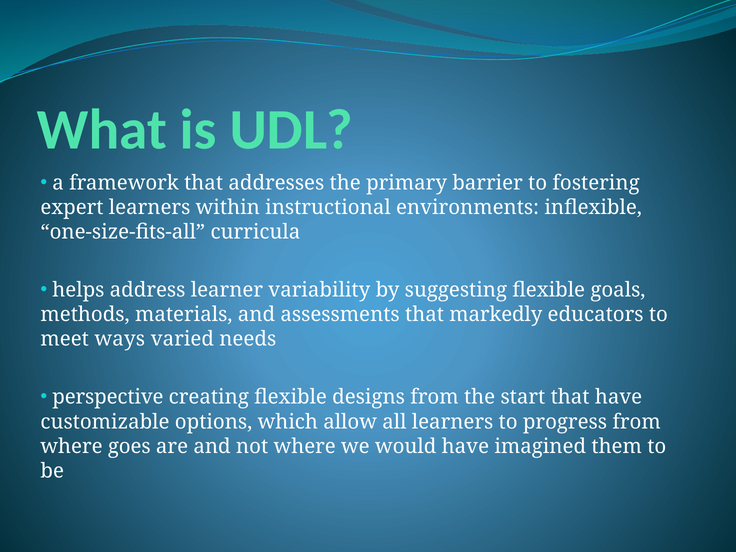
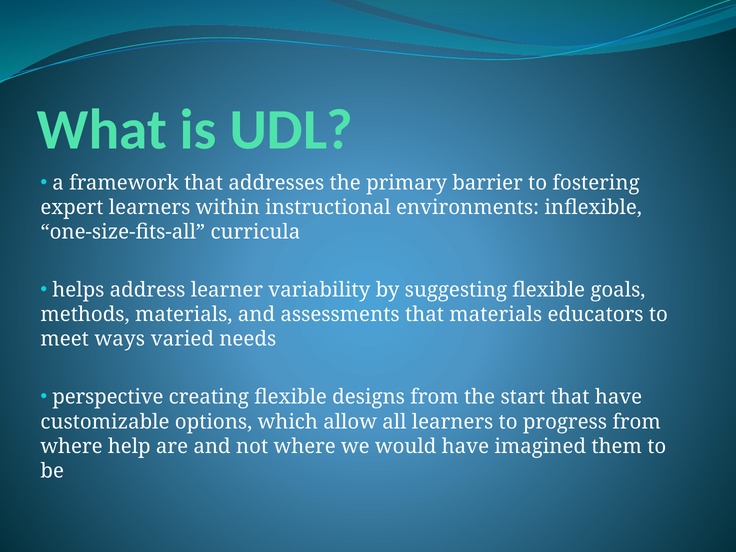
that markedly: markedly -> materials (496, 315)
goes: goes -> help (129, 446)
